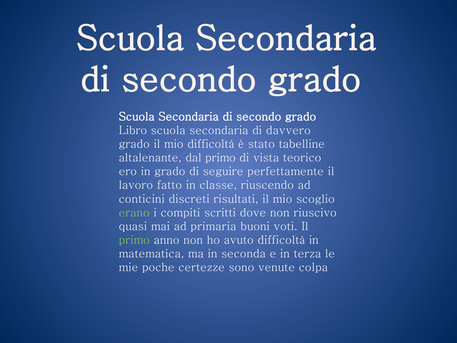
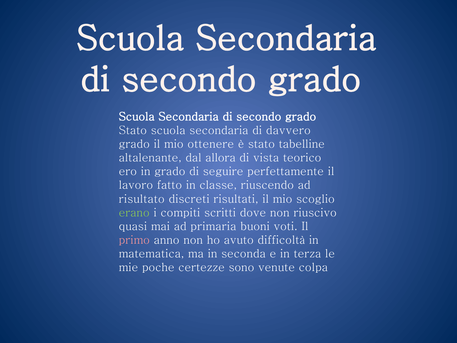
Libro: Libro -> Stato (133, 130)
mio difficoltà: difficoltà -> ottenere (211, 144)
dal primo: primo -> allora (220, 158)
conticini: conticini -> risultato (142, 199)
primo colour: light green -> pink (134, 240)
